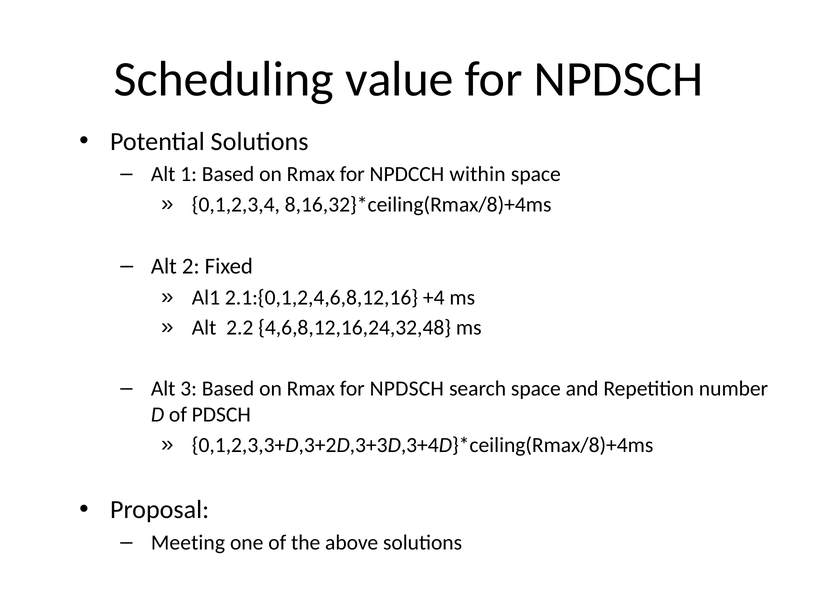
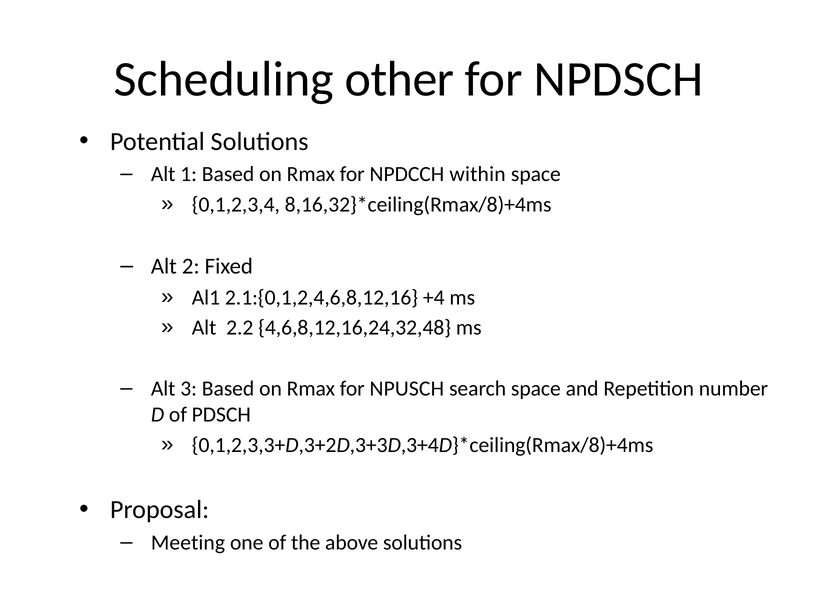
value: value -> other (400, 79)
Rmax for NPDSCH: NPDSCH -> NPUSCH (407, 389)
